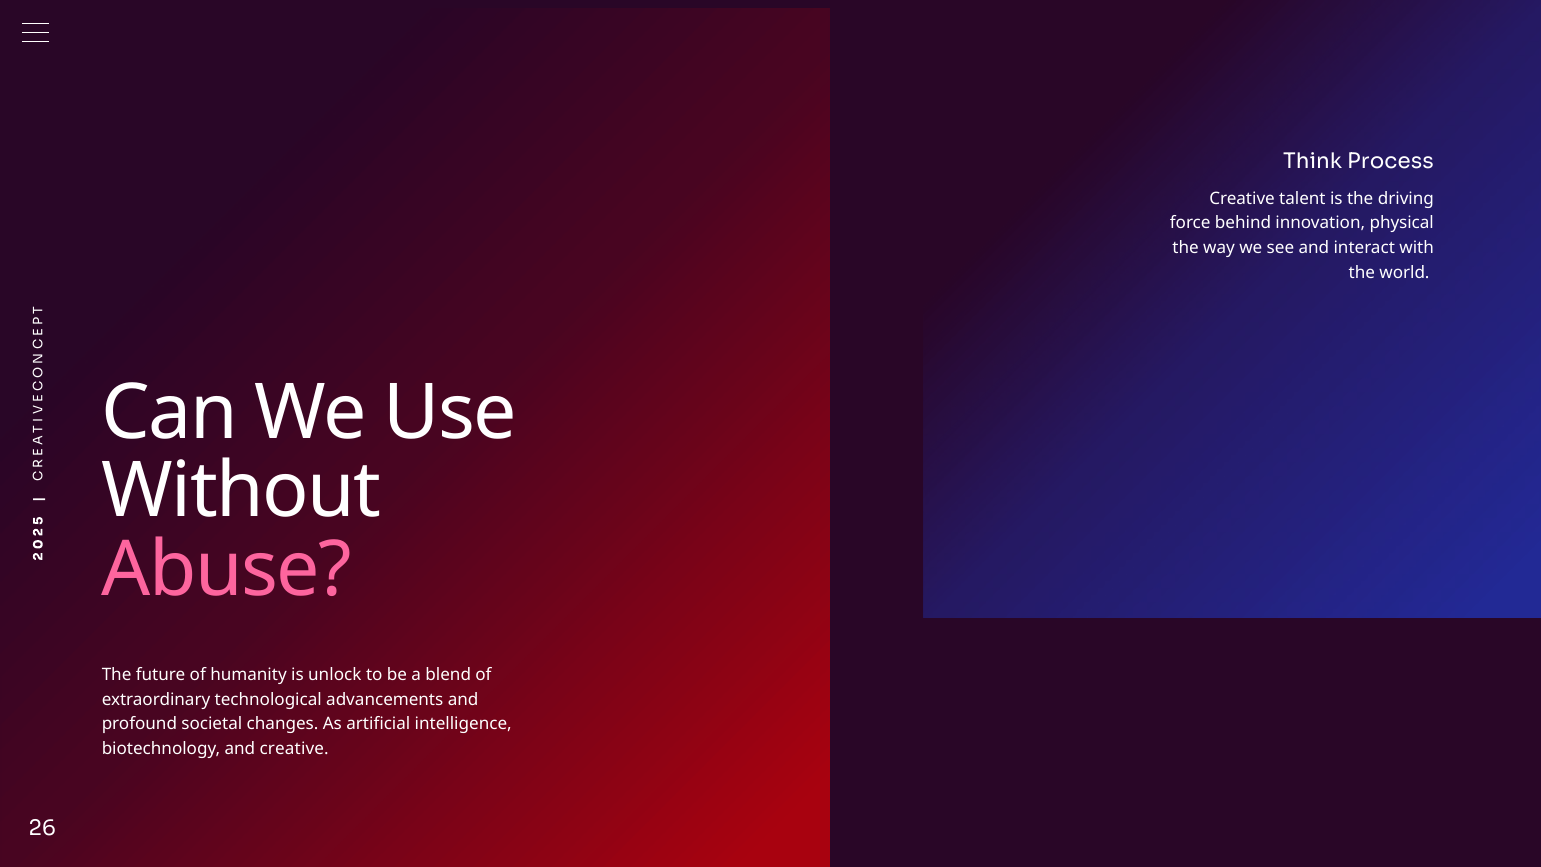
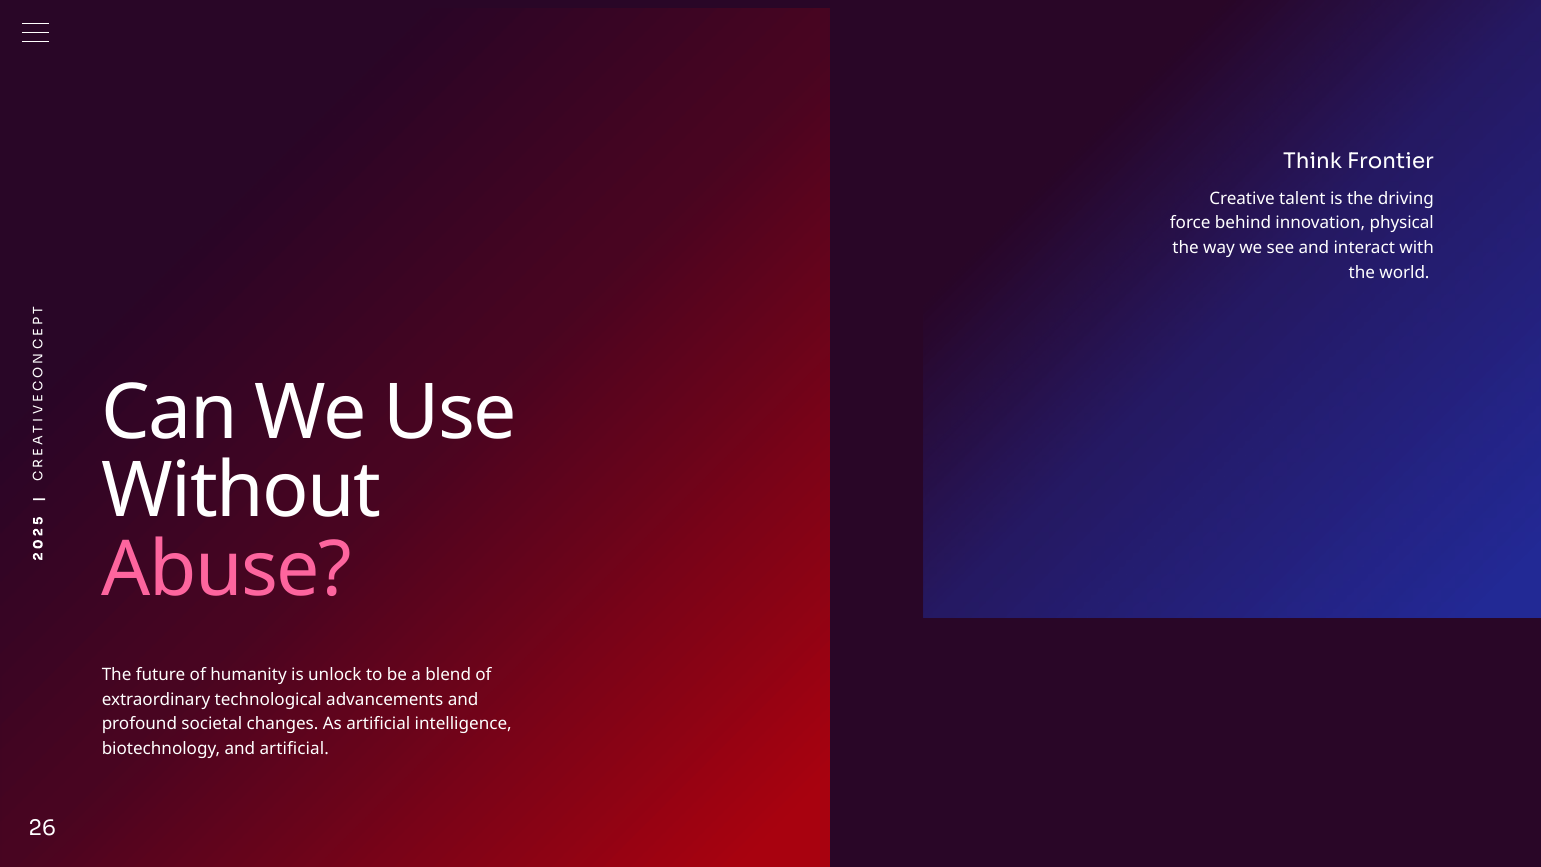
Process: Process -> Frontier (1391, 161)
and creative: creative -> artificial (294, 749)
